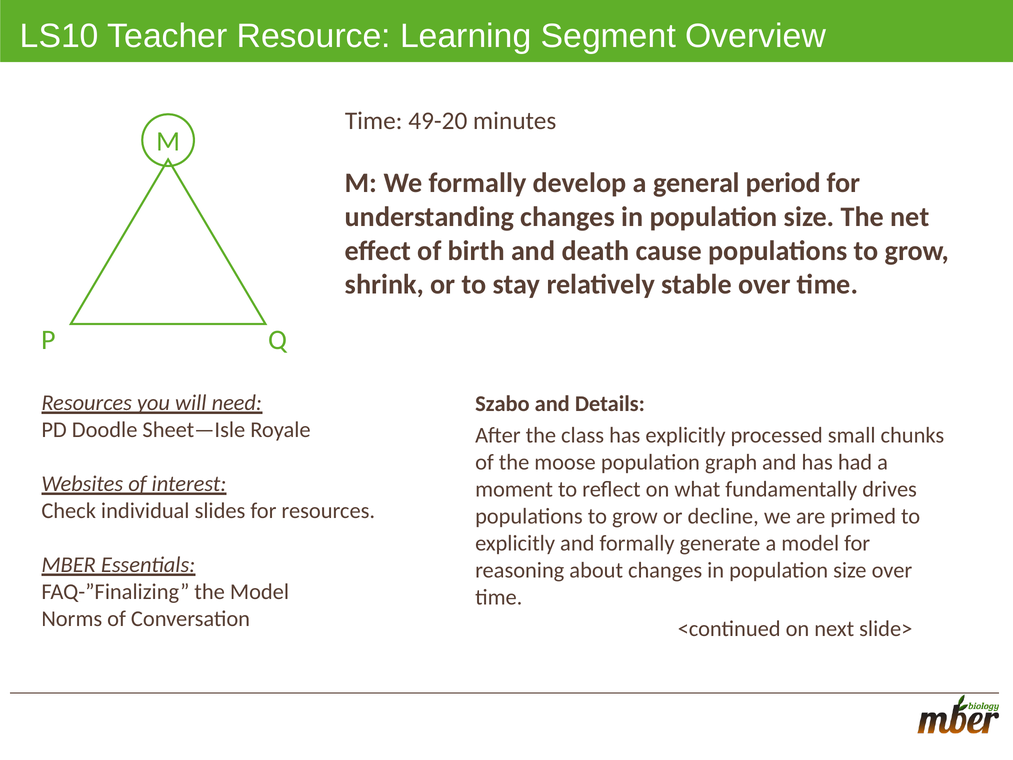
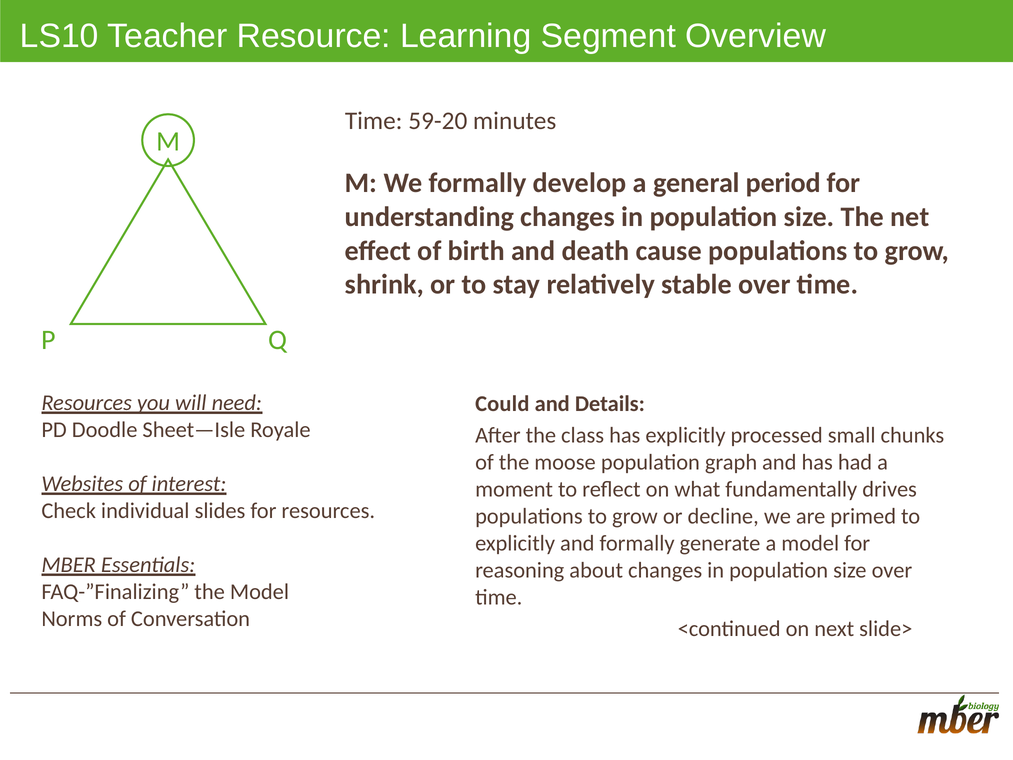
49-20: 49-20 -> 59-20 (438, 121)
Szabo: Szabo -> Could (502, 403)
